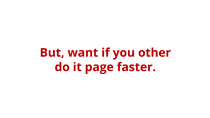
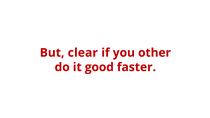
want: want -> clear (83, 53)
page: page -> good (99, 67)
